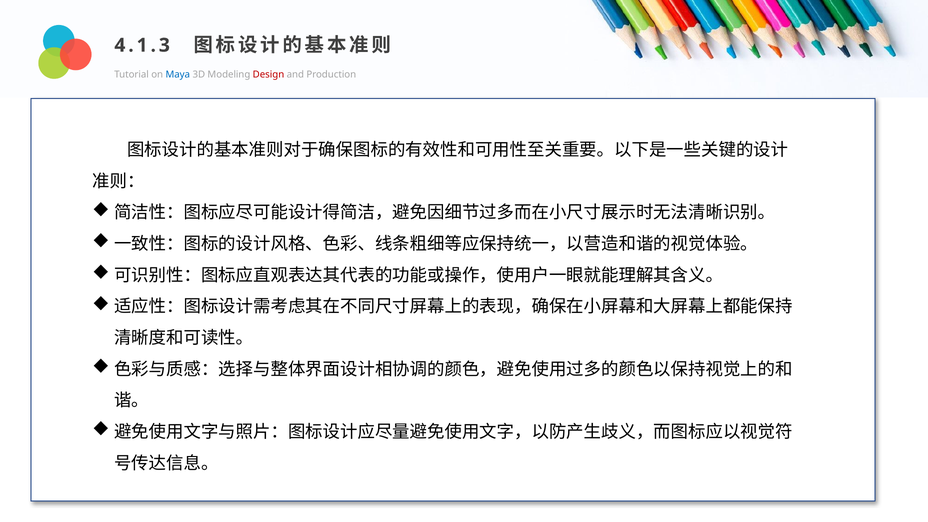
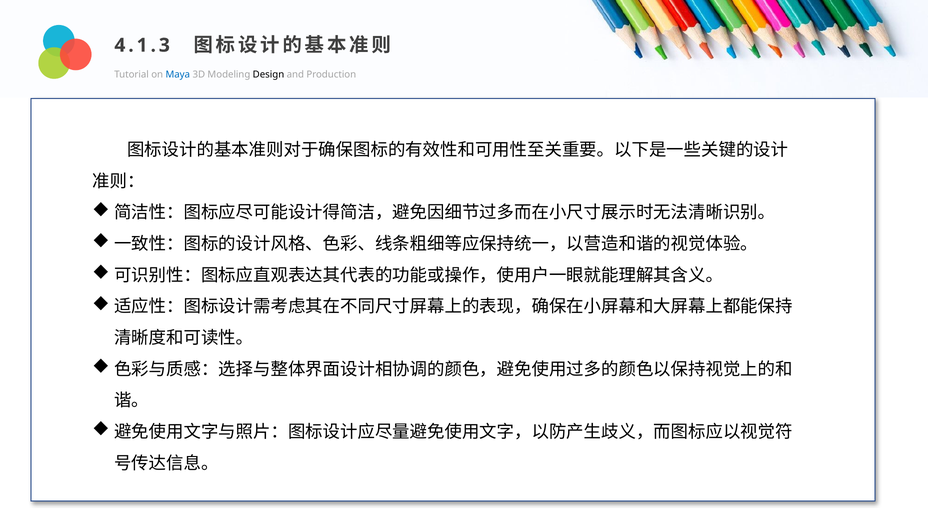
Design colour: red -> black (268, 74)
